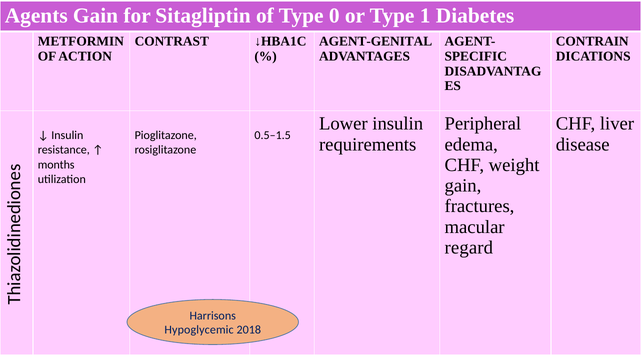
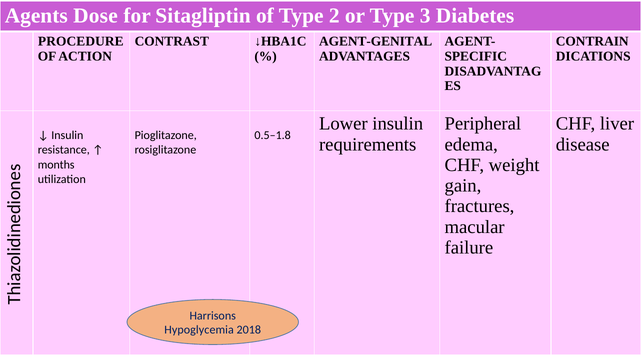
Agents Gain: Gain -> Dose (95, 16)
0: 0 -> 2 (334, 16)
1: 1 -> 3 (425, 16)
METFORMIN: METFORMIN -> PROCEDURE (81, 42)
0.5–1.5: 0.5–1.5 -> 0.5–1.8 (273, 136)
regard: regard -> failure (469, 248)
Hypoglycemic: Hypoglycemic -> Hypoglycemia (199, 331)
